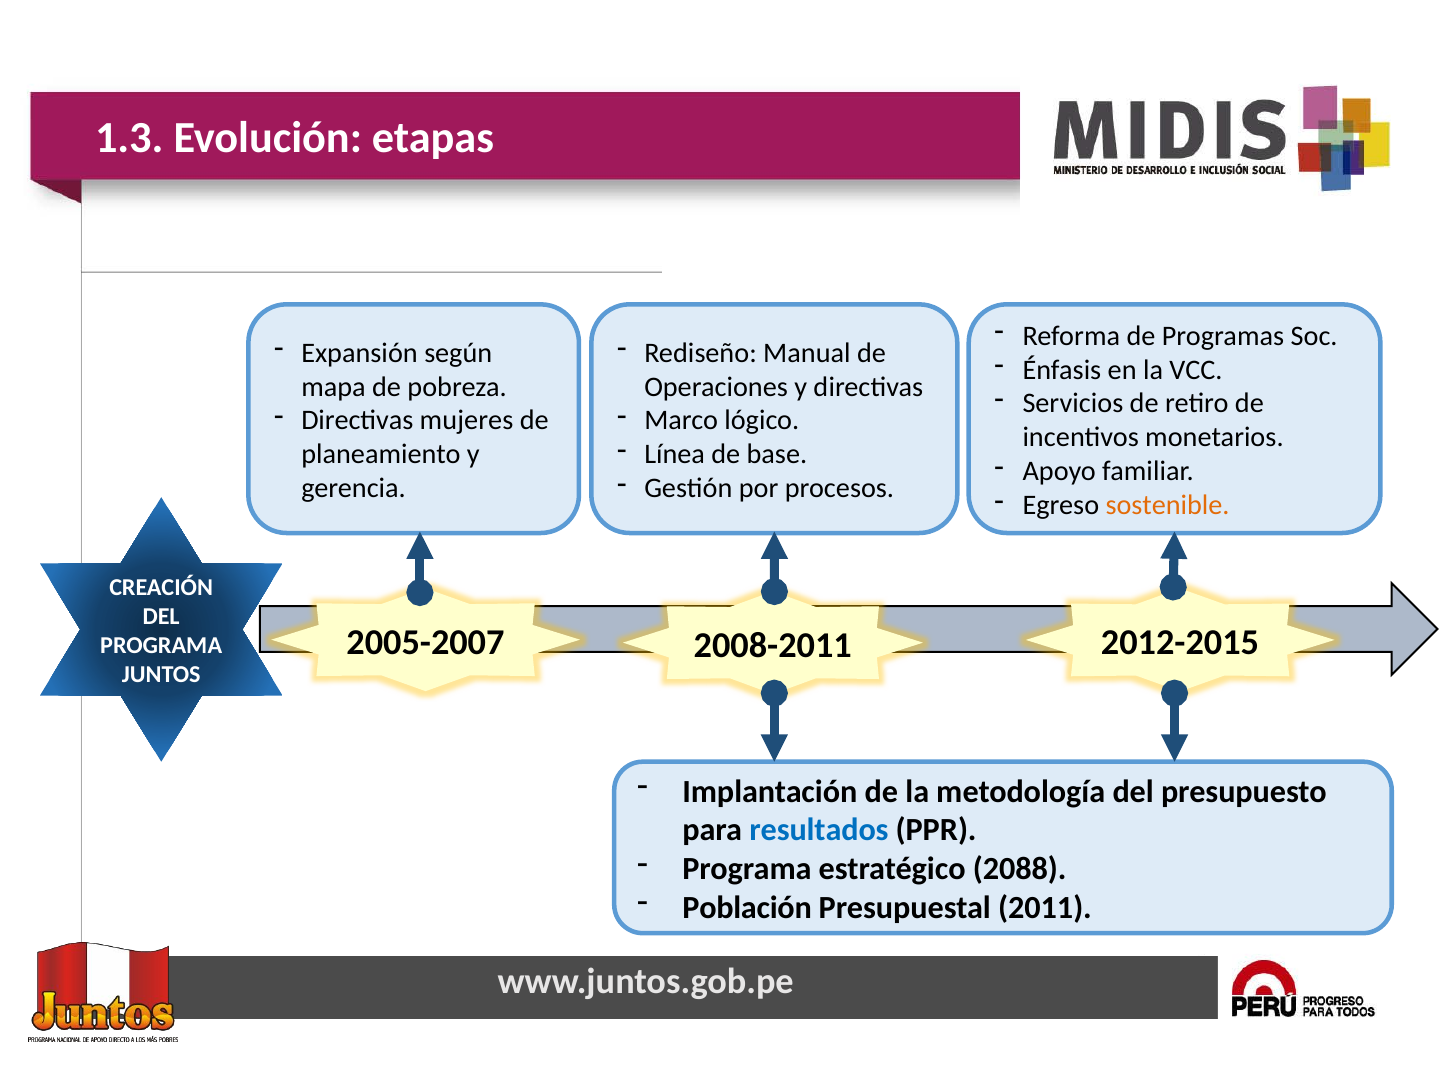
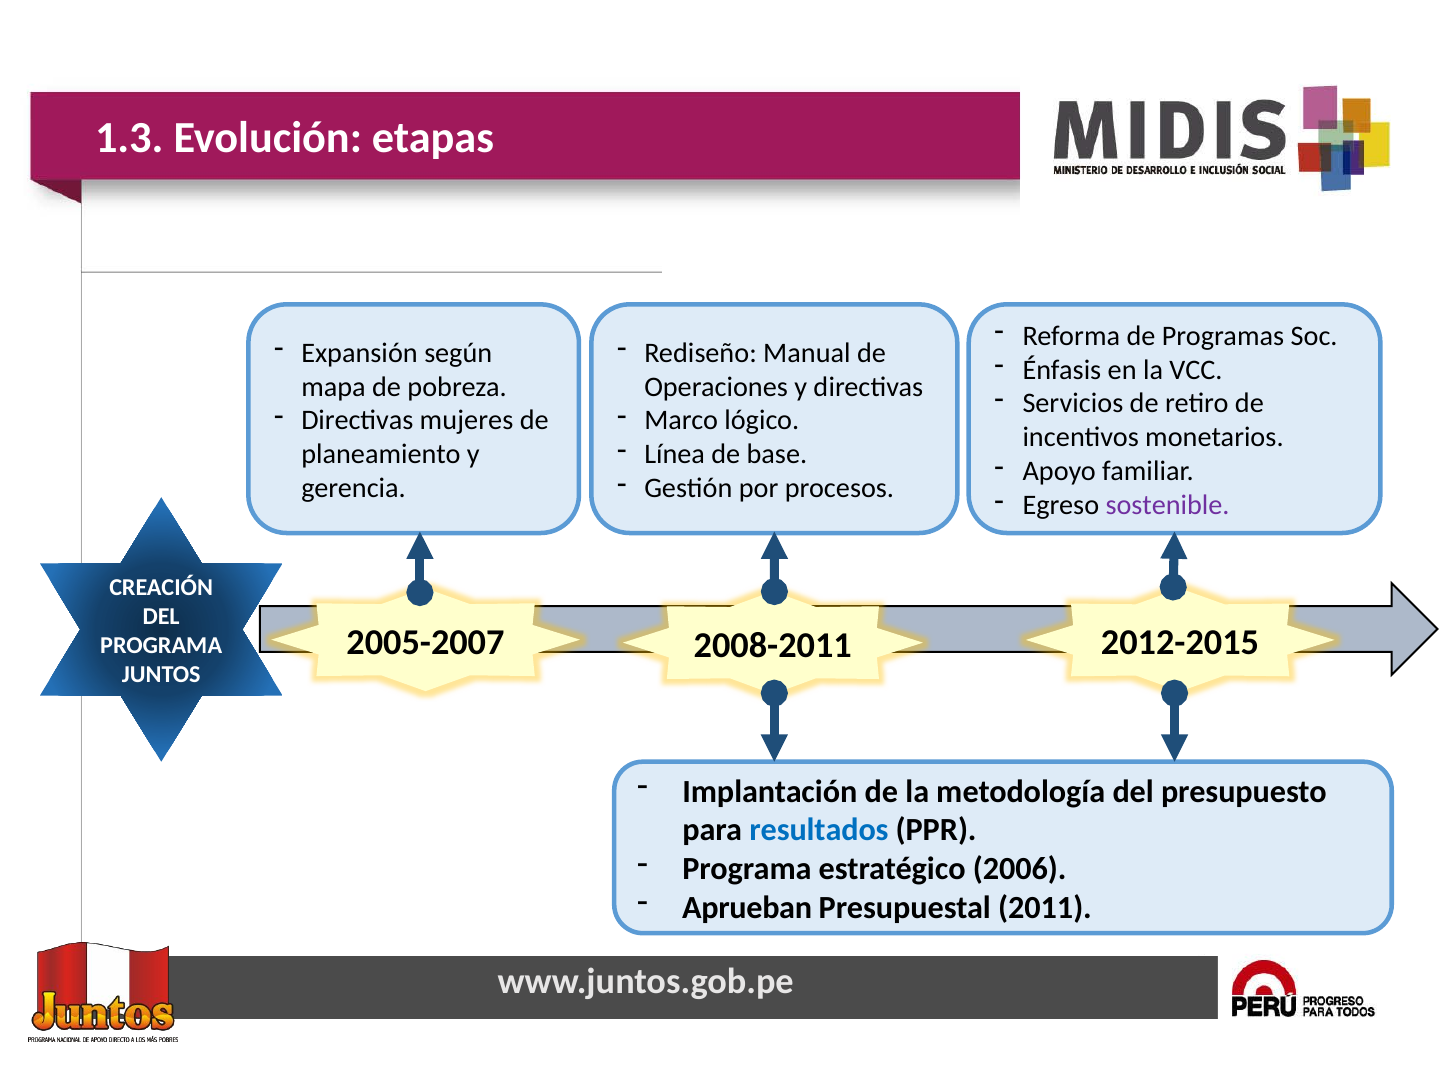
sostenible colour: orange -> purple (1167, 505)
2088: 2088 -> 2006 (1020, 869)
Población: Población -> Aprueban (747, 908)
